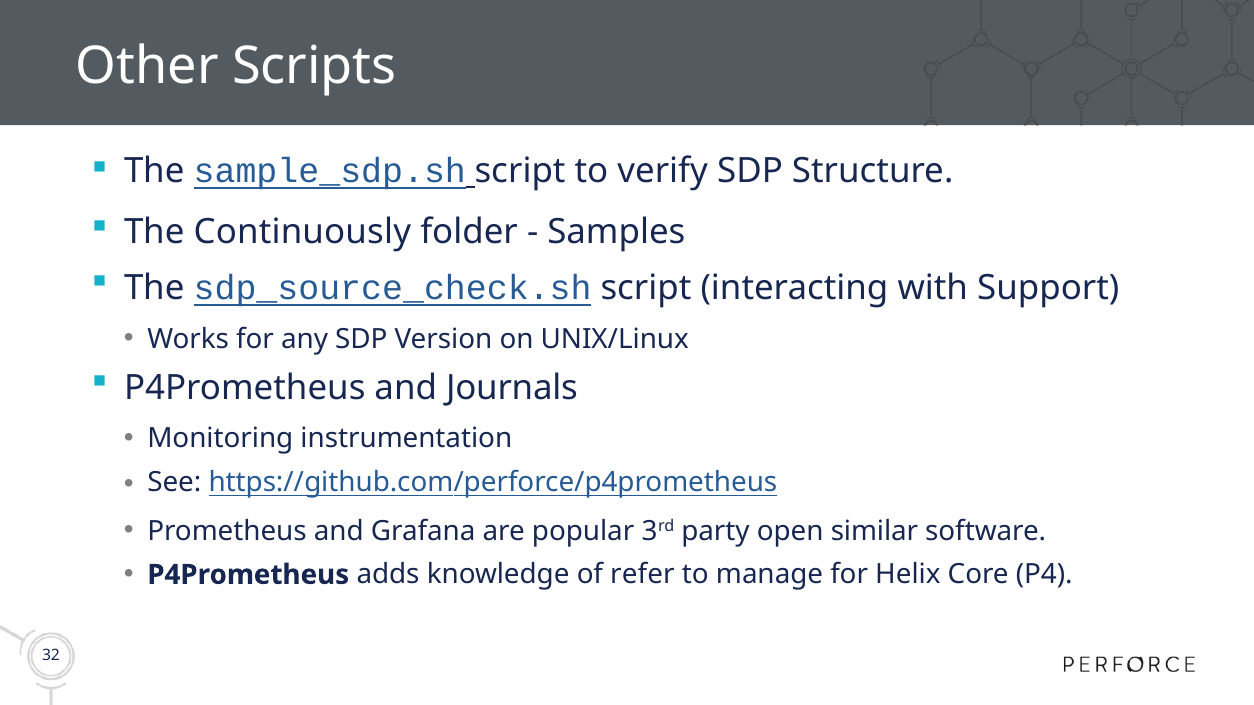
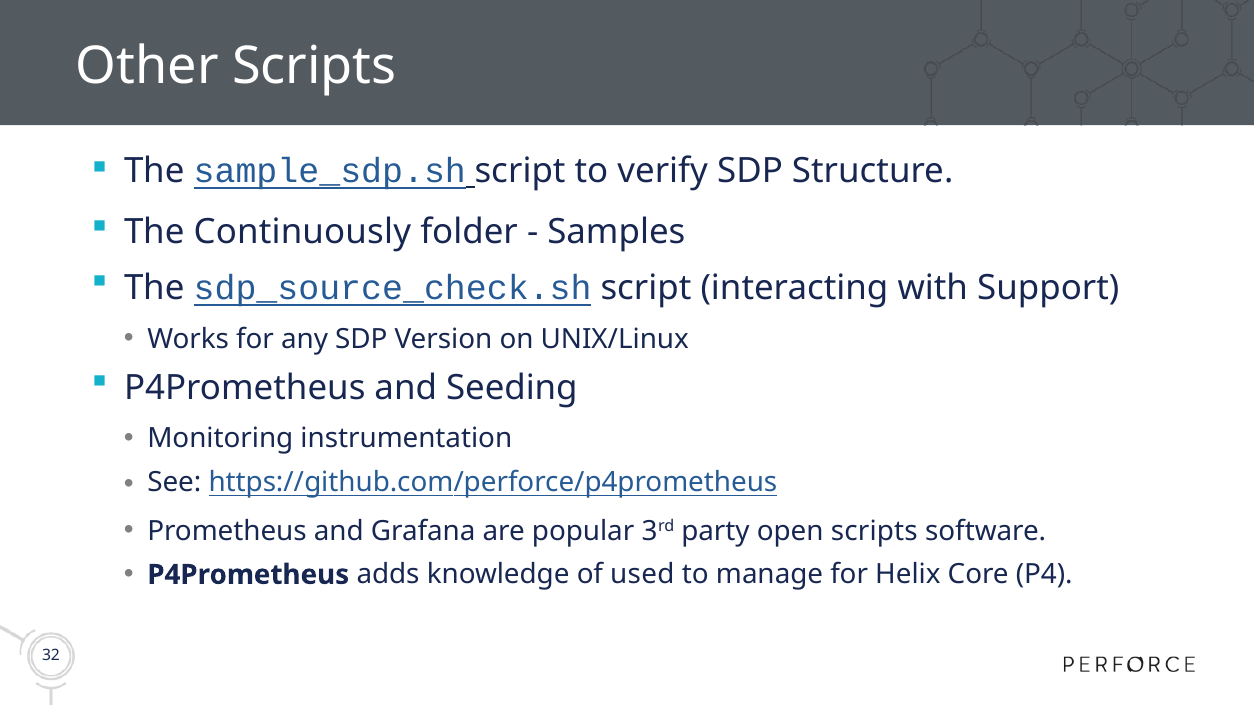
Journals: Journals -> Seeding (512, 388)
open similar: similar -> scripts (874, 531)
refer: refer -> used (642, 575)
